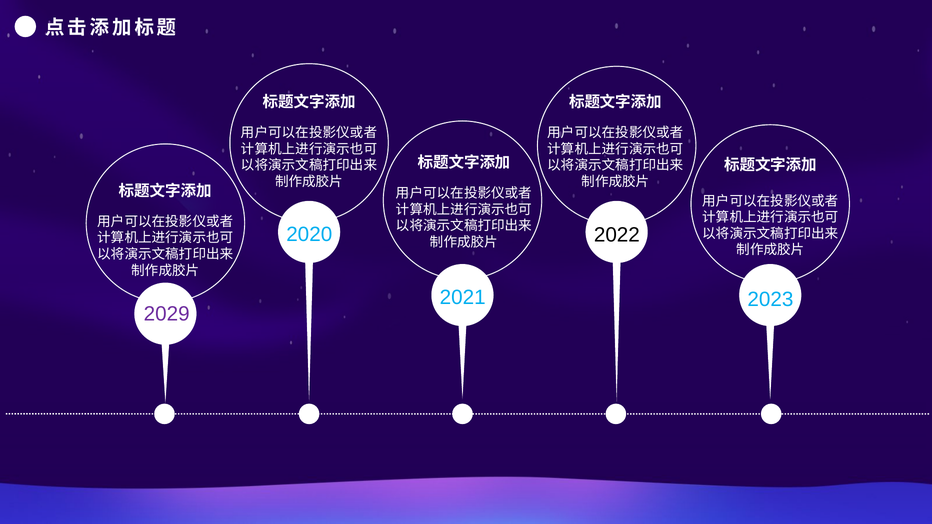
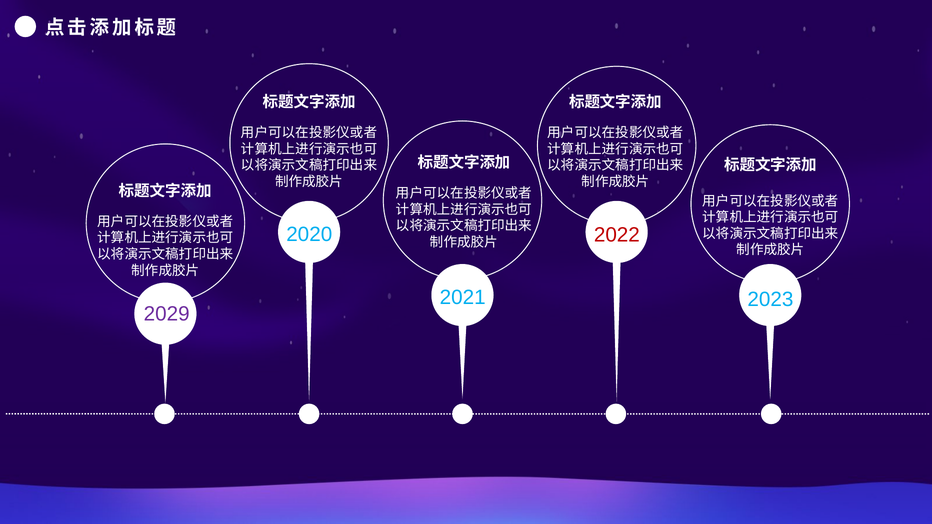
2022 colour: black -> red (617, 235)
